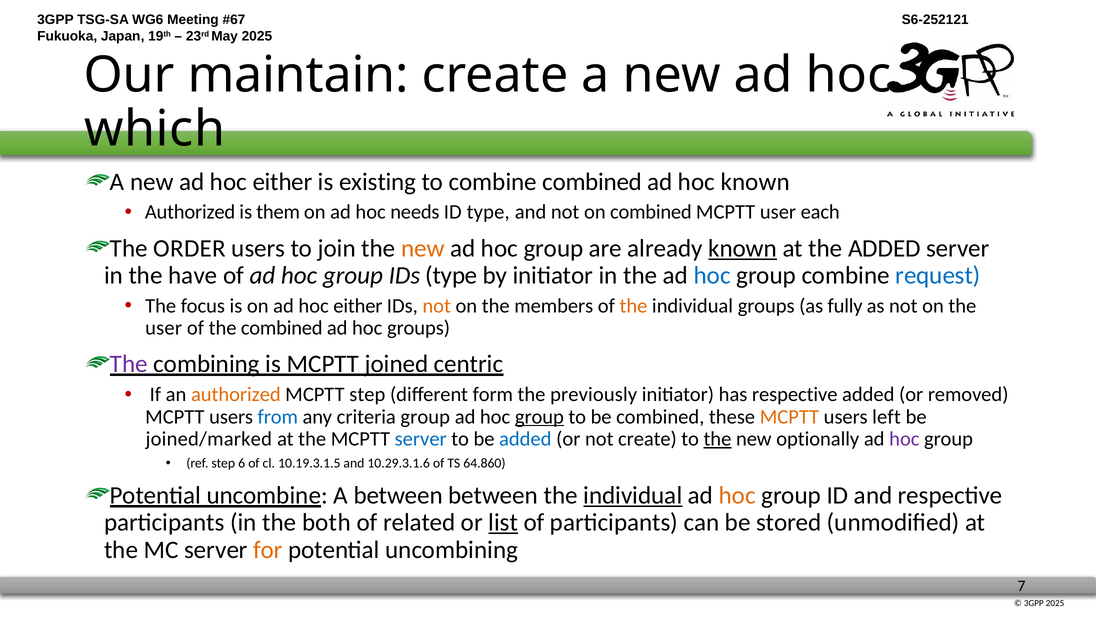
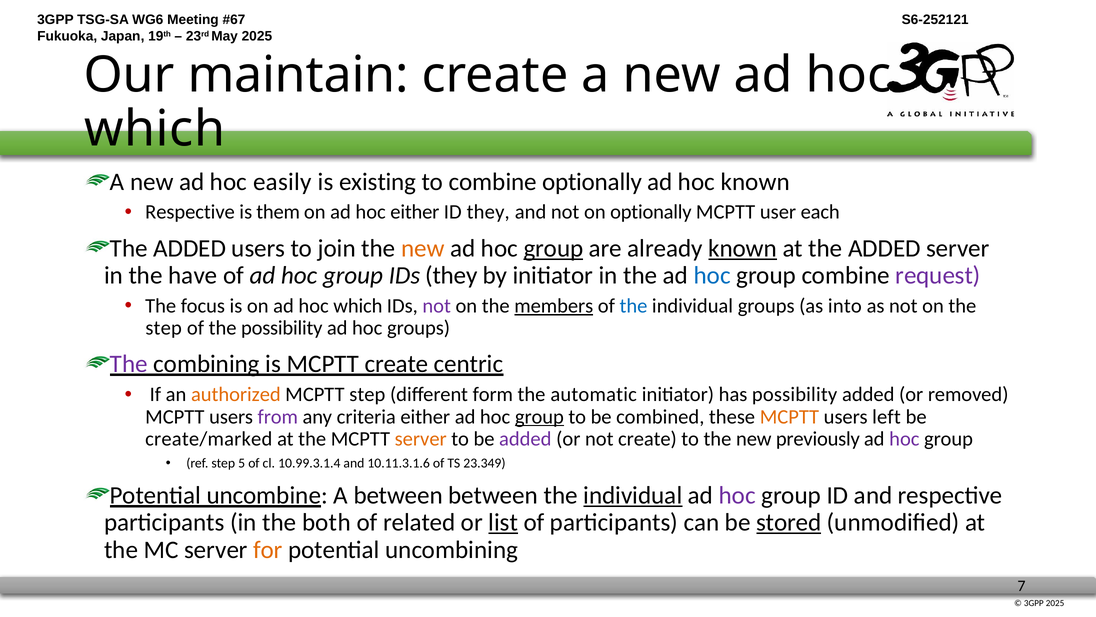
new ad hoc either: either -> easily (282, 182)
combine combined: combined -> optionally (592, 182)
Authorized: Authorized -> Respective (190, 212)
hoc needs: needs -> either (415, 212)
ID type: type -> they (488, 212)
on combined: combined -> optionally (651, 212)
ORDER: ORDER -> ADDED (190, 248)
group underline: none -> present (553, 248)
IDs type: type -> they (451, 275)
request colour: blue -> purple (938, 275)
on ad hoc either: either -> which (358, 306)
not colour: orange -> purple (437, 306)
members underline: none -> present (554, 306)
the colour: orange -> blue (633, 306)
fully: fully -> into (845, 306)
user: user -> step (164, 328)
the combined: combined -> possibility (282, 328)
MCPTT joined: joined -> create (397, 364)
previously: previously -> automatic (594, 394)
has respective: respective -> possibility (795, 394)
from colour: blue -> purple (278, 416)
criteria group: group -> either (425, 416)
joined/marked: joined/marked -> create/marked (209, 439)
server colour: blue -> orange (421, 439)
added colour: blue -> purple (525, 439)
the underline: present -> none (717, 439)
optionally: optionally -> previously (818, 439)
6: 6 -> 5 (242, 463)
10.19.3.1.5: 10.19.3.1.5 -> 10.99.3.1.4 (309, 463)
10.29.3.1.6: 10.29.3.1.6 -> 10.11.3.1.6 (399, 463)
64.860: 64.860 -> 23.349 (484, 463)
hoc colour: orange -> purple (737, 495)
stored underline: none -> present (789, 522)
